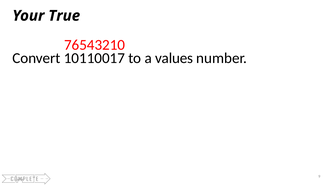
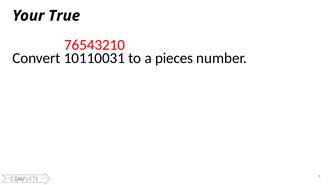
10110017: 10110017 -> 10110031 (94, 58)
values: values -> pieces (174, 58)
